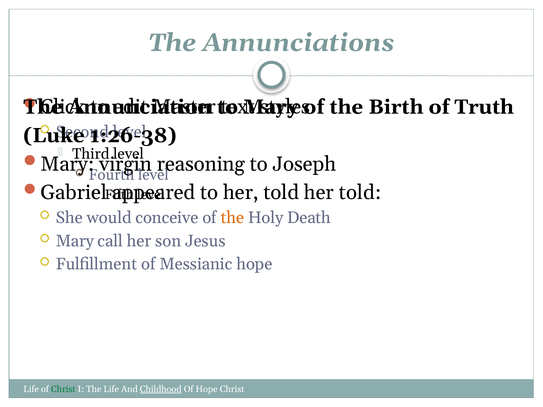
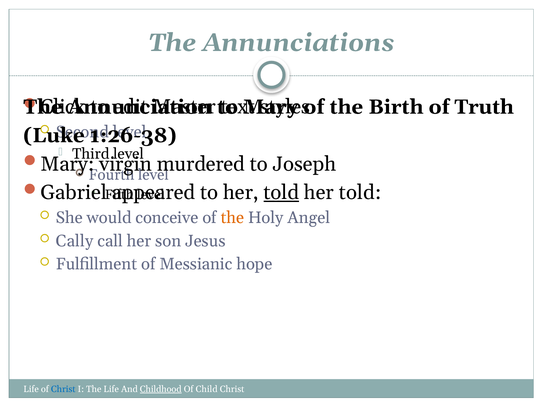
reasoning: reasoning -> murdered (201, 164)
told underline: none -> present (281, 193)
Death: Death -> Angel (309, 218)
Mary: Mary -> Cally (75, 241)
Christ colour: green -> blue (63, 389)
Of Hope: Hope -> Child (207, 389)
